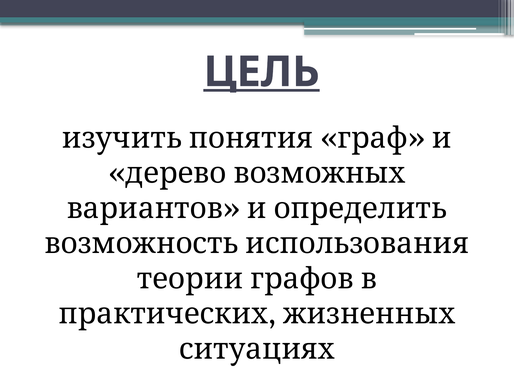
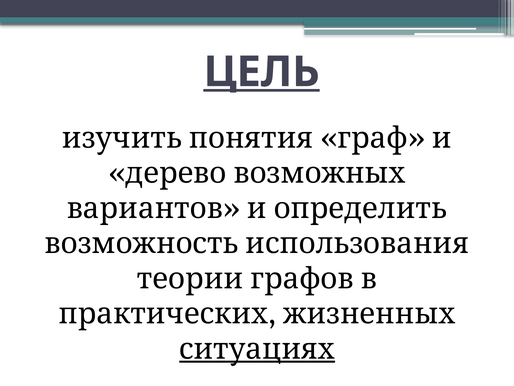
ситуациях underline: none -> present (257, 349)
